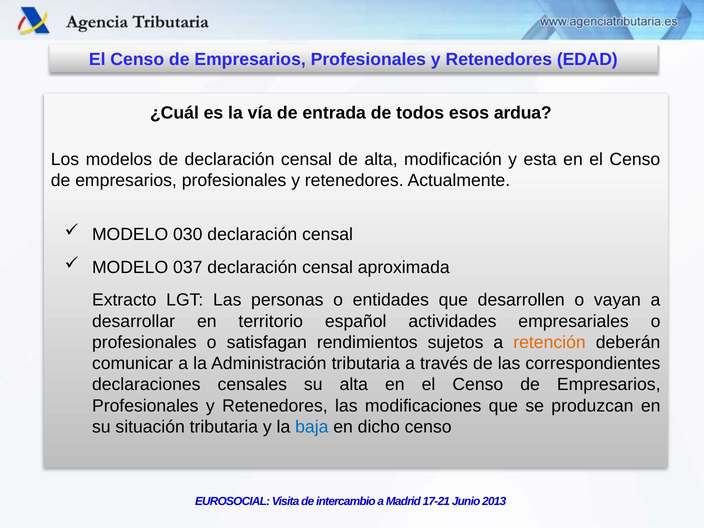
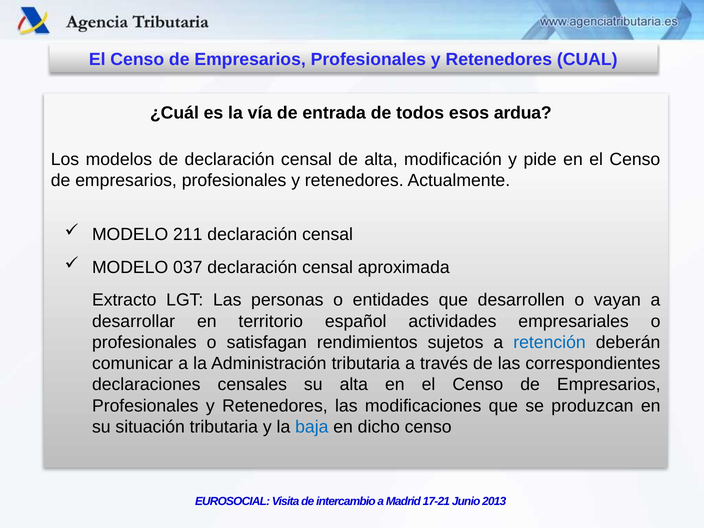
EDAD: EDAD -> CUAL (587, 59)
esta: esta -> pide (540, 159)
030: 030 -> 211 (188, 234)
retención colour: orange -> blue (550, 342)
